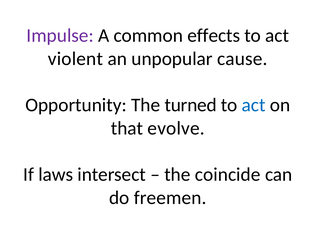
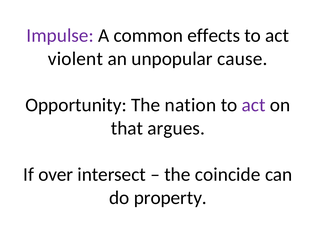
turned: turned -> nation (190, 105)
act colour: blue -> purple (254, 105)
evolve: evolve -> argues (176, 128)
laws: laws -> over (56, 175)
freemen: freemen -> property (170, 198)
